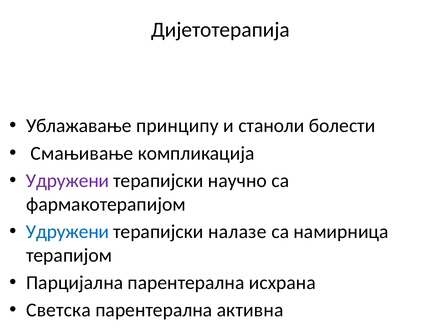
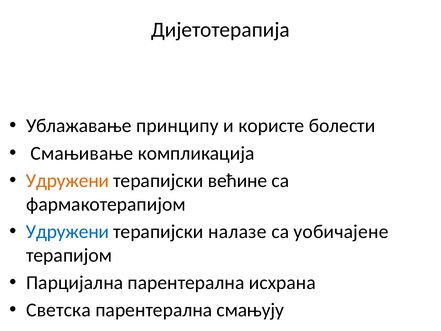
станоли: станоли -> користе (271, 126)
Удружени colour: purple -> orange (68, 181)
научно: научно -> већине (238, 181)
намирница: намирница -> уобичајене (341, 232)
активна: активна -> смањују (250, 310)
